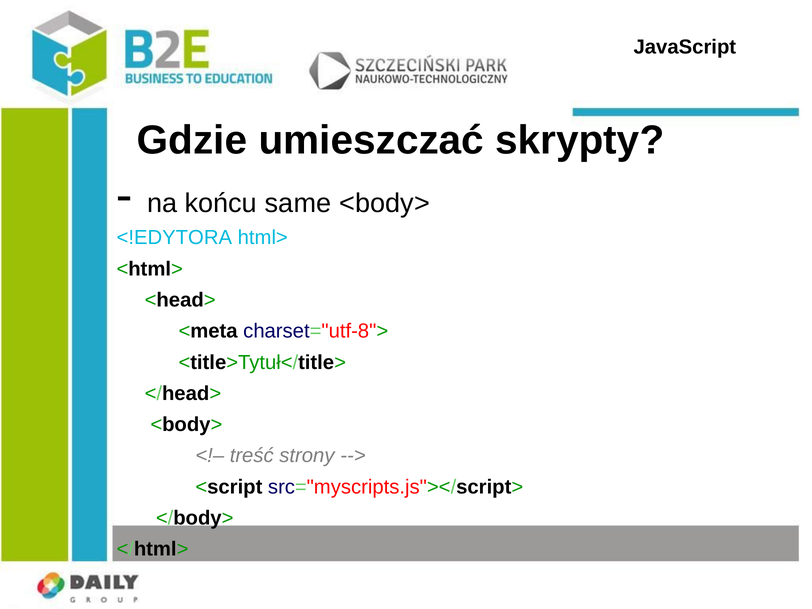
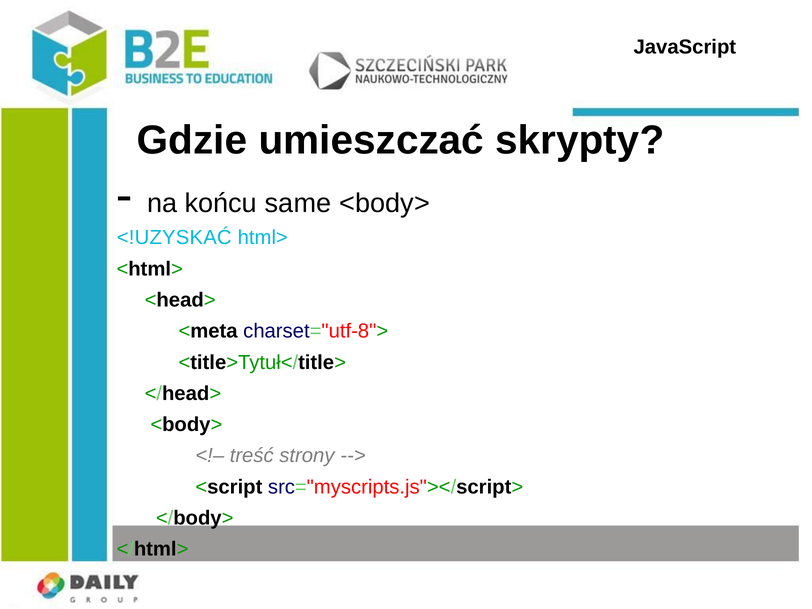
<!EDYTORA: <!EDYTORA -> <!UZYSKAĆ (174, 238)
